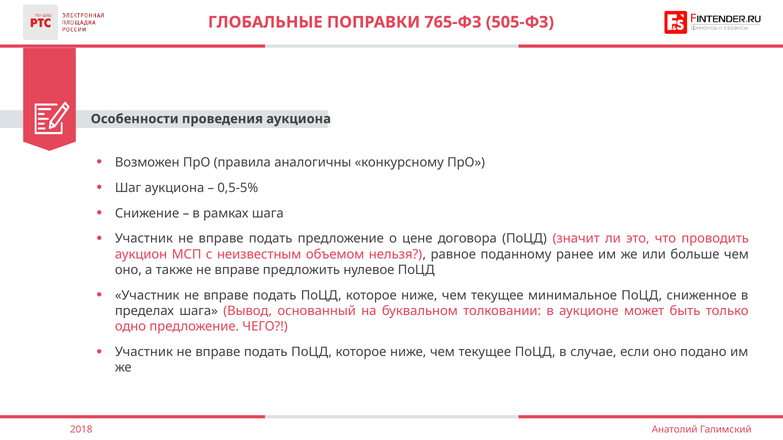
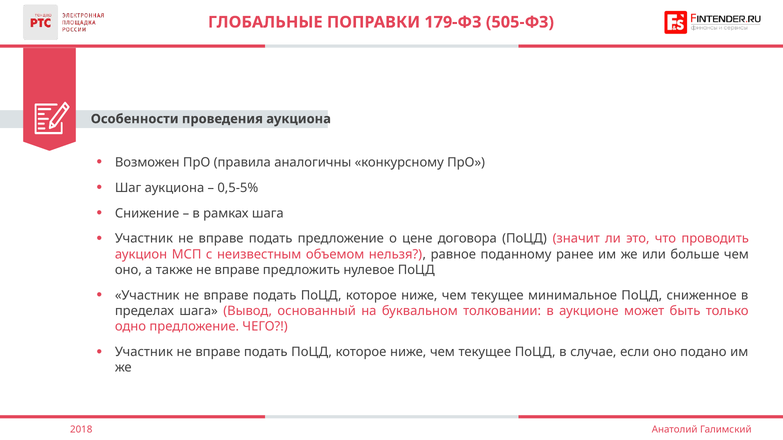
765-ФЗ: 765-ФЗ -> 179-ФЗ (453, 22)
